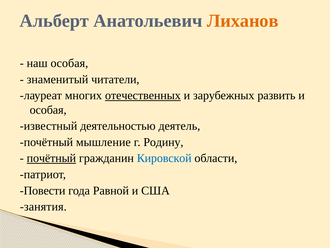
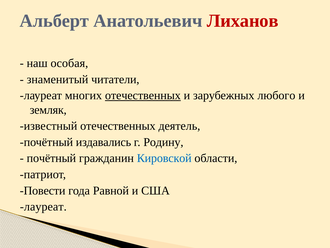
Лиханов colour: orange -> red (243, 21)
развить: развить -> любого (276, 95)
особая: особая -> земляк (48, 110)
известный деятельностью: деятельностью -> отечественных (118, 126)
мышление: мышление -> издавались (104, 142)
почётный underline: present -> none (51, 158)
занятия: занятия -> лауреат (43, 206)
